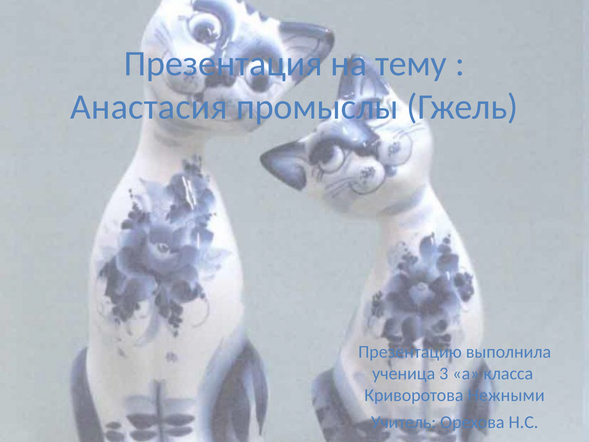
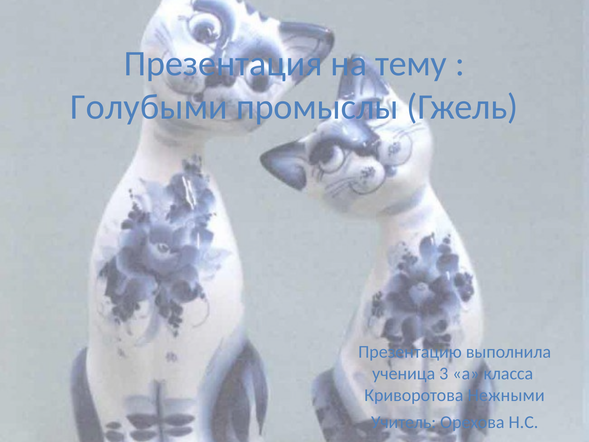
Анастасия: Анастасия -> Голубыми (149, 107)
